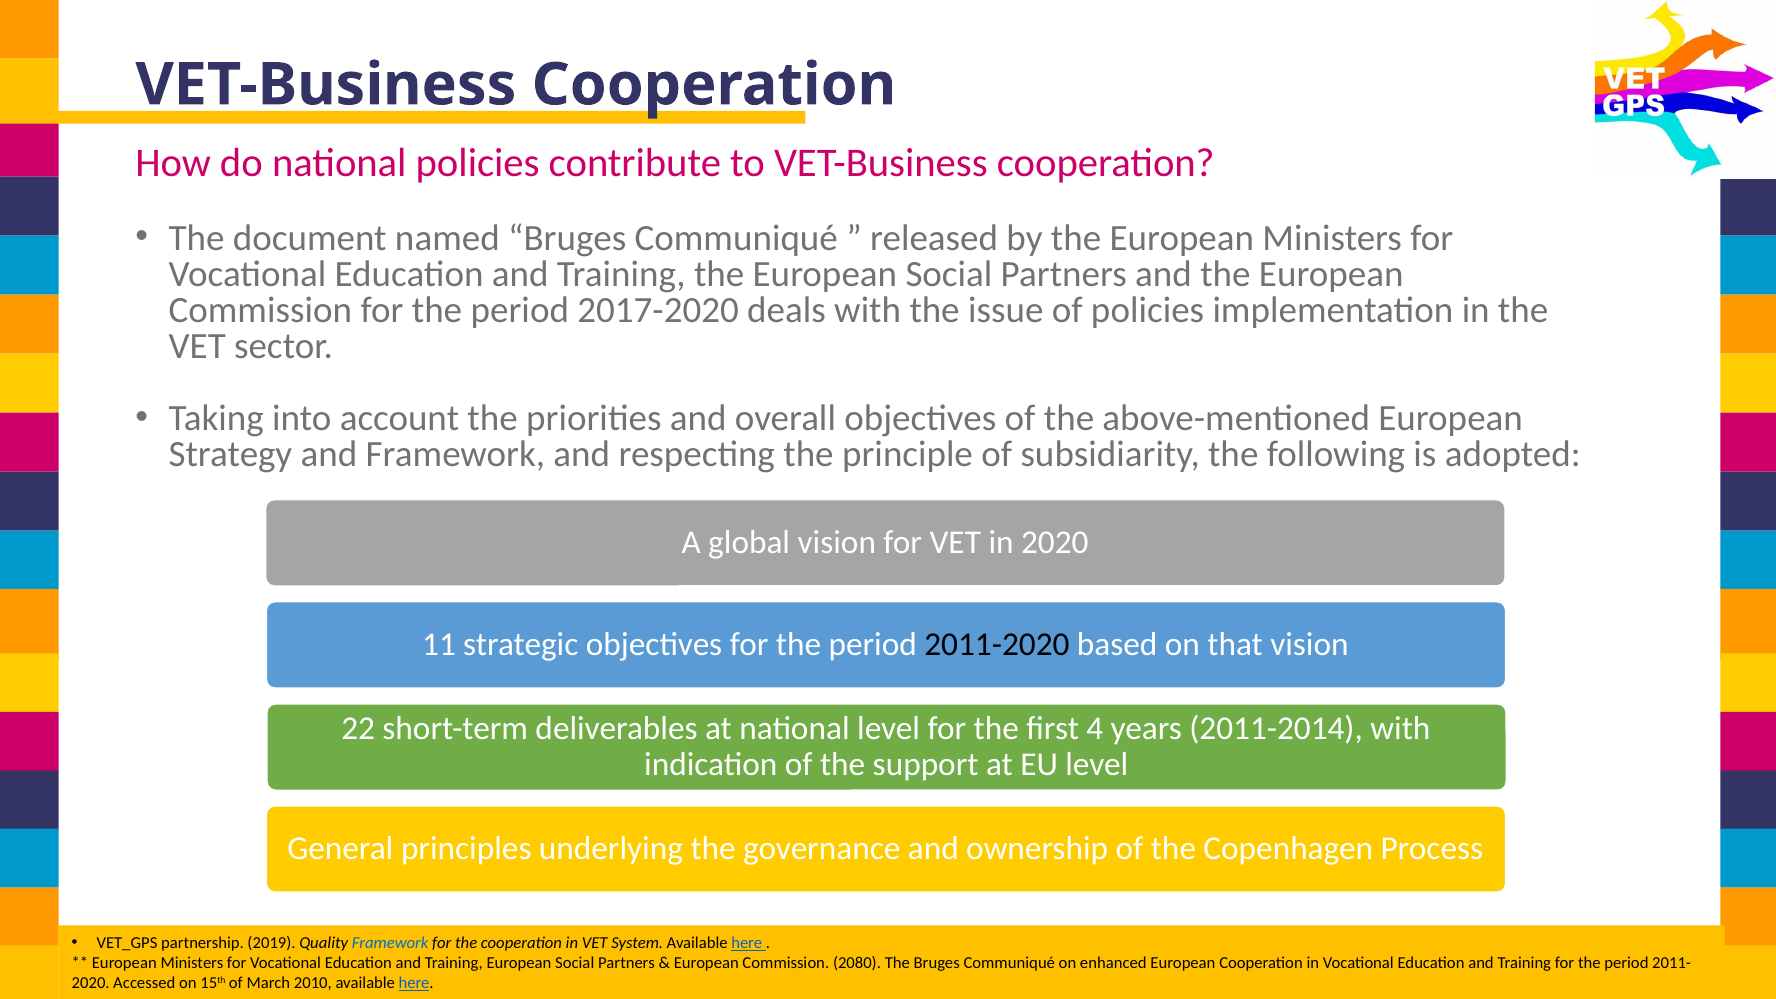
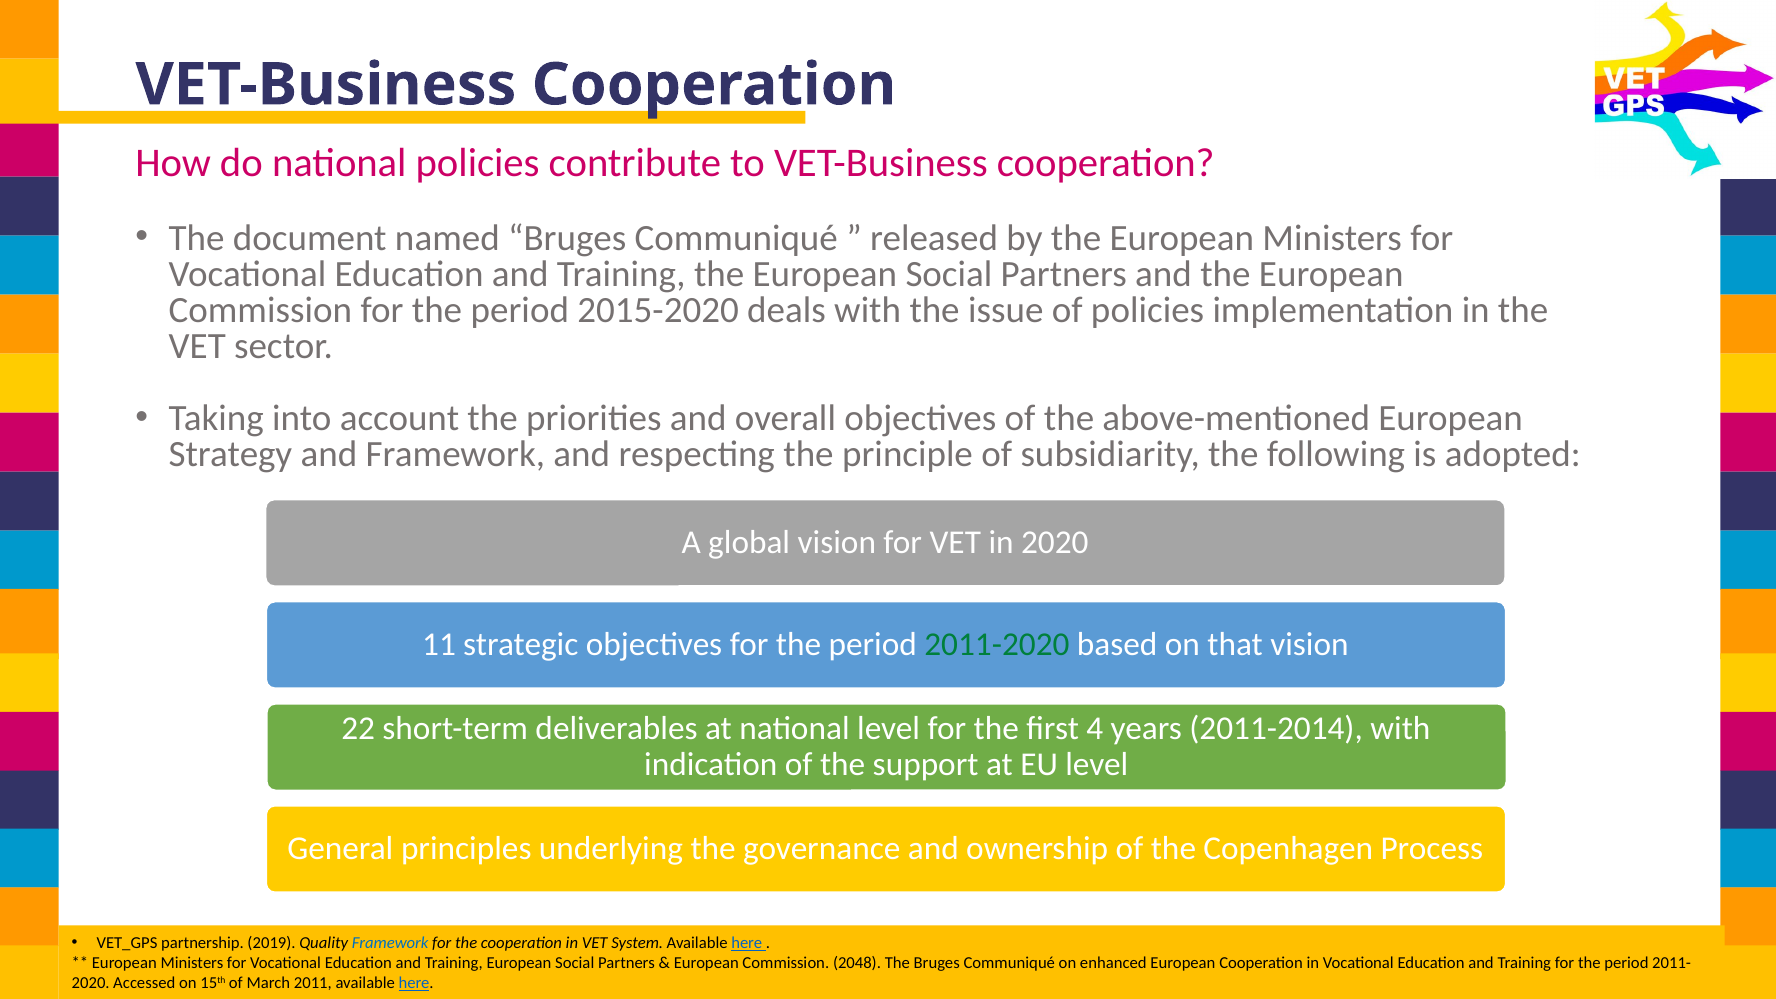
2017-2020: 2017-2020 -> 2015-2020 (658, 310)
2011-2020 colour: black -> green (997, 645)
2080: 2080 -> 2048 (857, 963)
2010: 2010 -> 2011 (313, 983)
